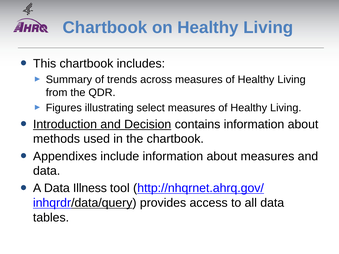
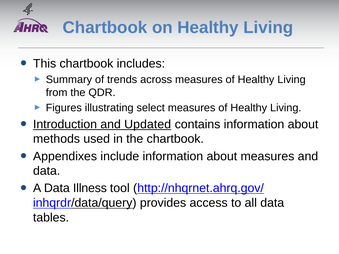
Decision: Decision -> Updated (148, 124)
